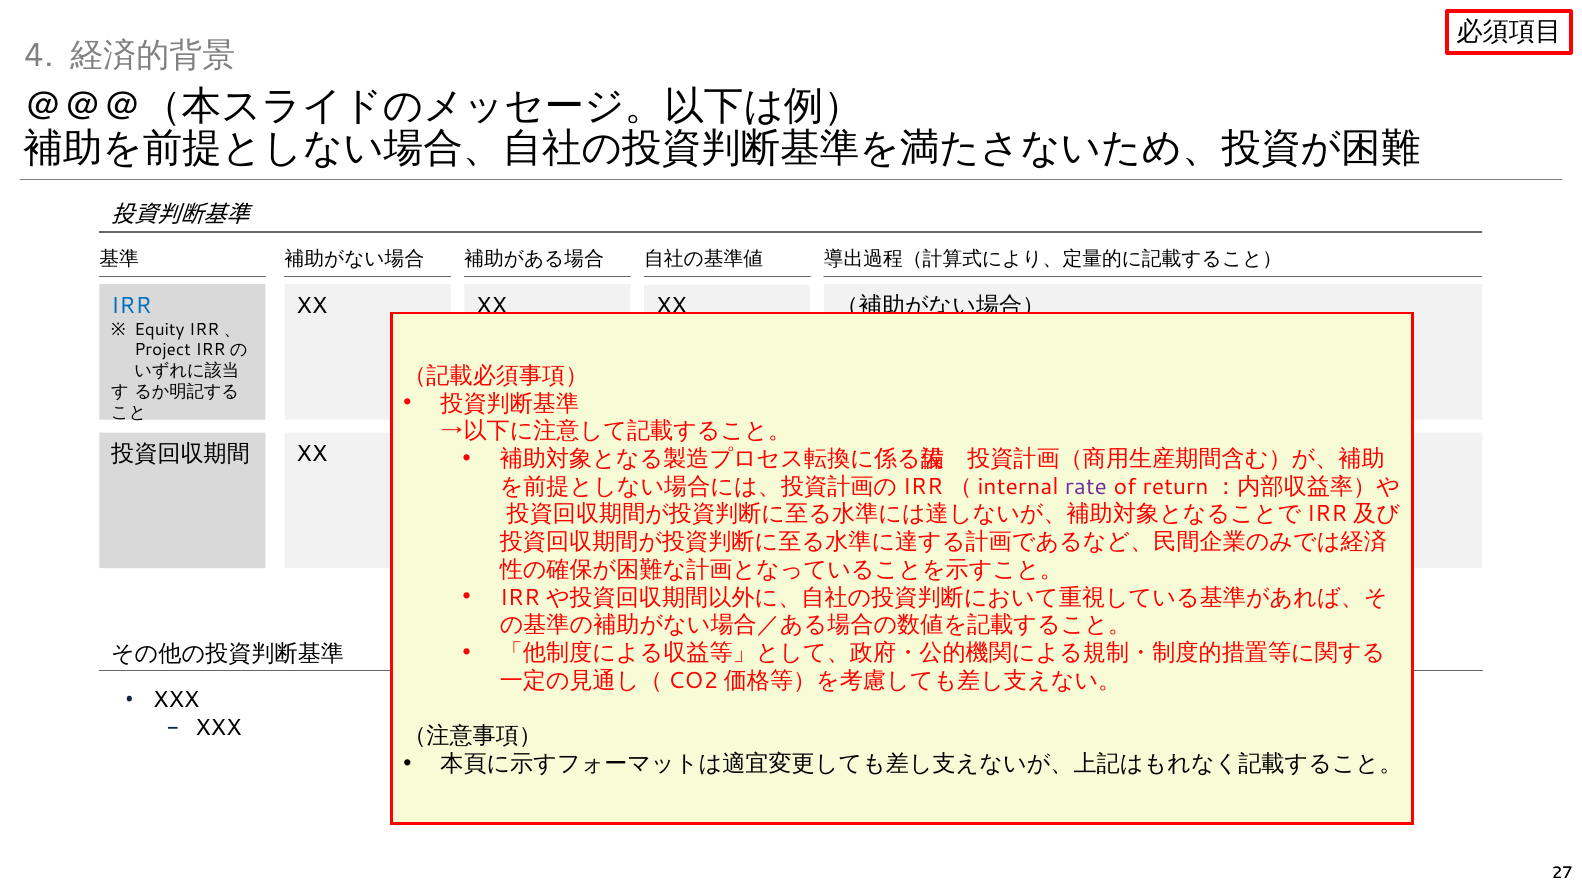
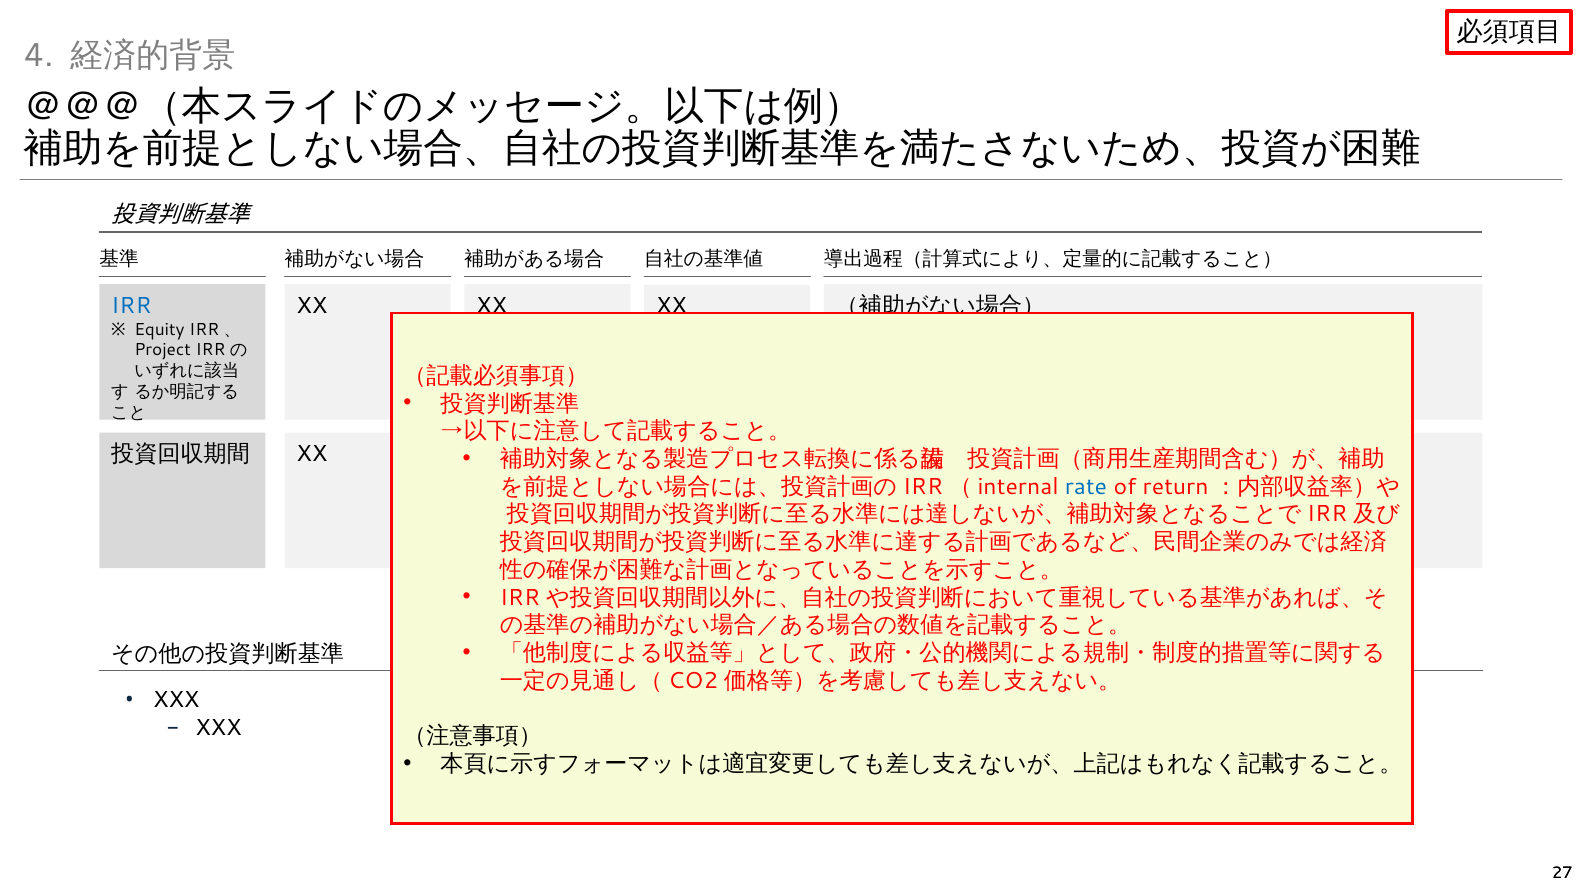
rate colour: purple -> blue (1086, 487)
